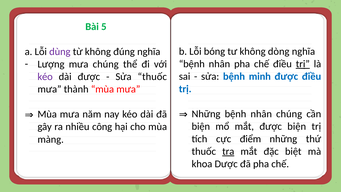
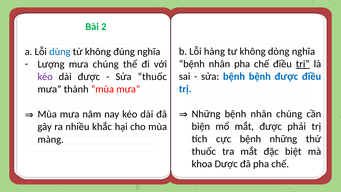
5: 5 -> 2 (104, 27)
bóng: bóng -> hàng (214, 51)
dùng colour: purple -> blue (60, 52)
bệnh minh: minh -> bệnh (260, 76)
được biện: biện -> phải (297, 126)
công: công -> khắc (102, 127)
cực điểm: điểm -> bệnh (250, 139)
tra underline: present -> none (228, 151)
